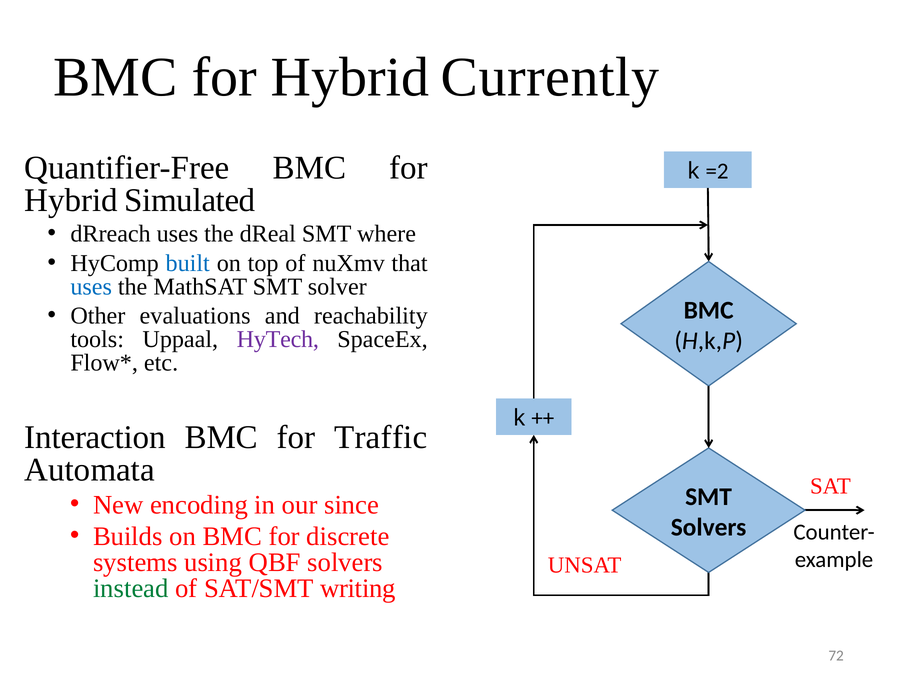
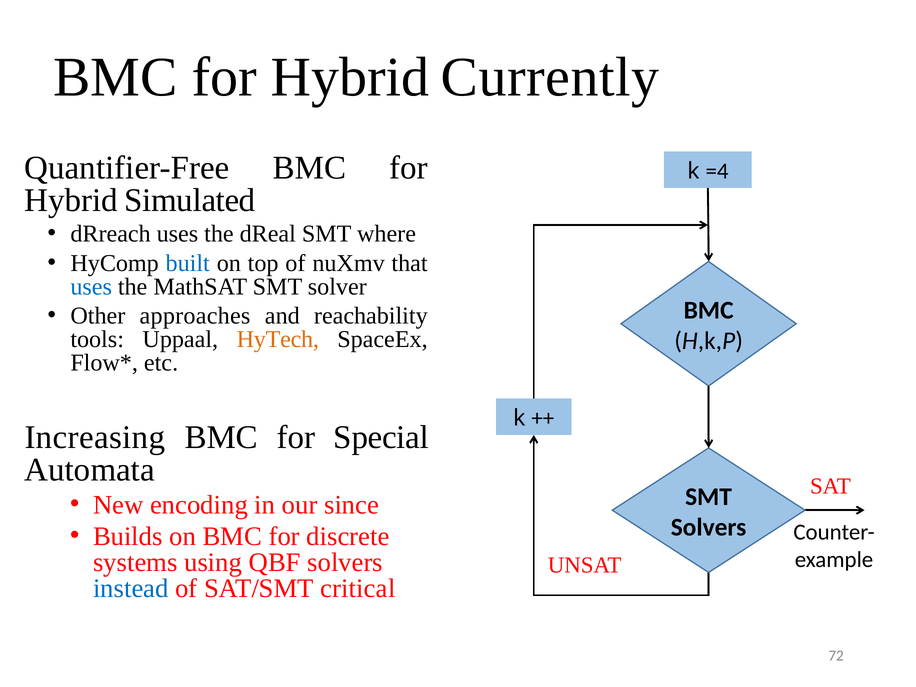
=2: =2 -> =4 (717, 171)
evaluations: evaluations -> approaches (195, 316)
HyTech colour: purple -> orange (278, 339)
Interaction: Interaction -> Increasing (95, 438)
Traffic: Traffic -> Special (381, 438)
instead colour: green -> blue (131, 588)
writing: writing -> critical (358, 588)
